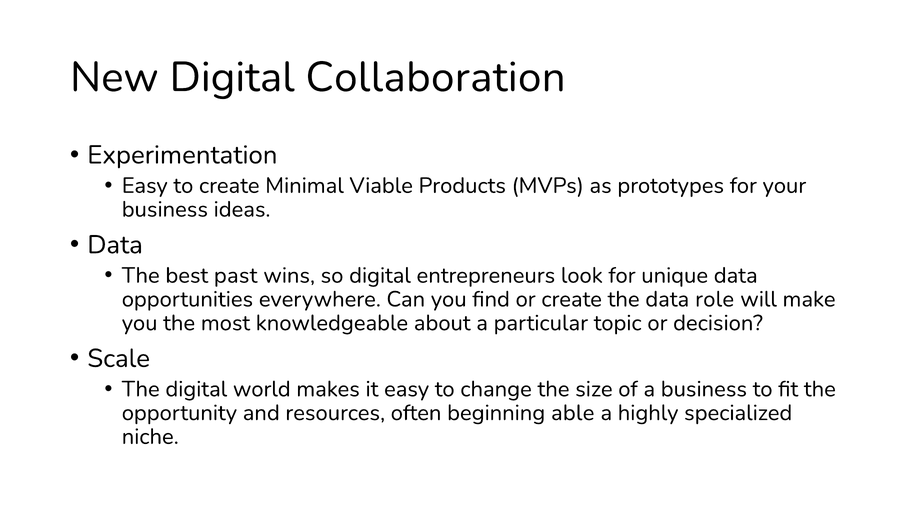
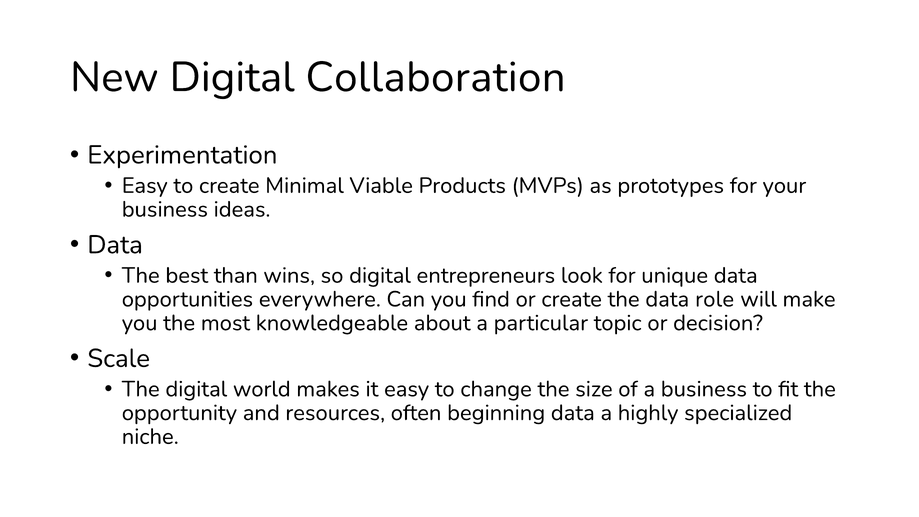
past: past -> than (236, 275)
beginning able: able -> data (573, 413)
